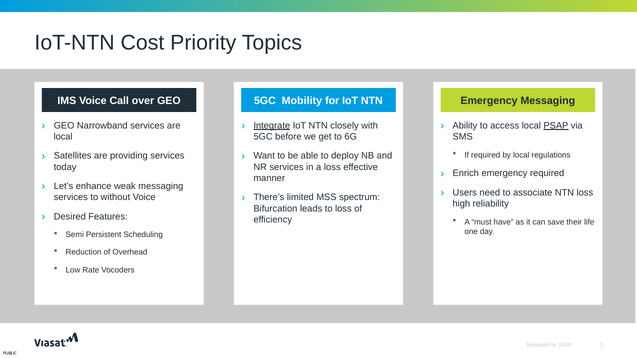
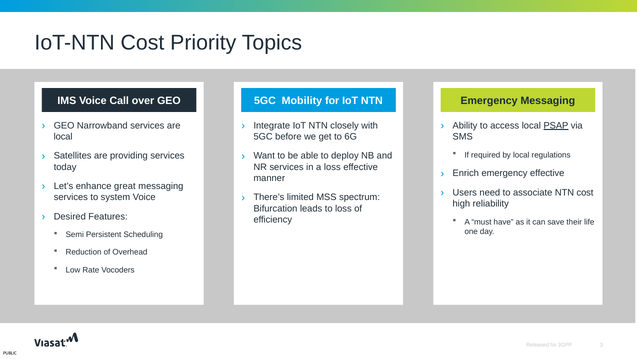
Integrate underline: present -> none (272, 125)
emergency required: required -> effective (547, 173)
weak: weak -> great (125, 186)
NTN loss: loss -> cost (585, 192)
without: without -> system (115, 197)
